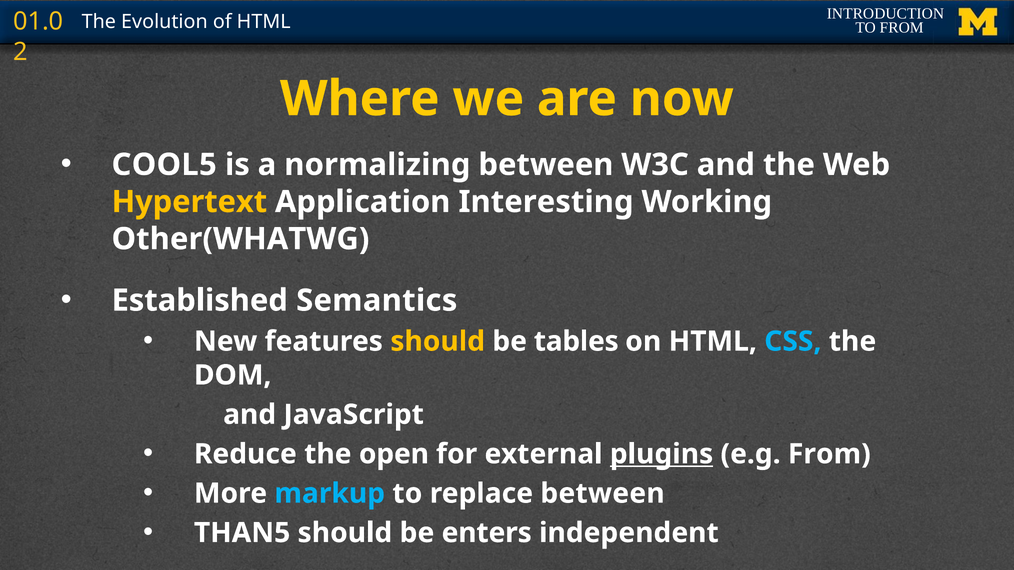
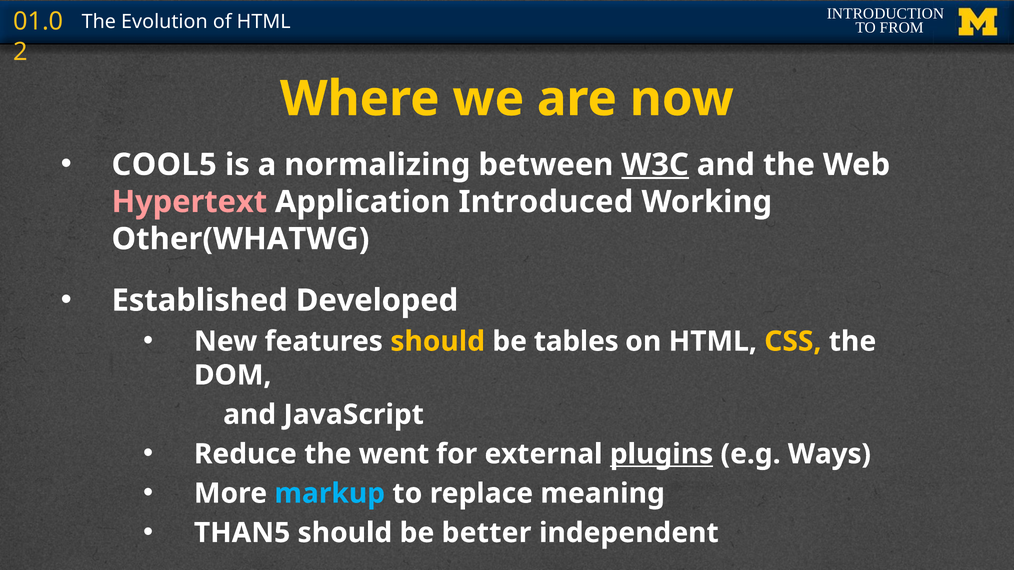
W3C underline: none -> present (655, 165)
Hypertext colour: yellow -> pink (189, 202)
Interesting: Interesting -> Introduced (546, 202)
Semantics: Semantics -> Developed (377, 301)
CSS colour: light blue -> yellow (793, 342)
open: open -> went (394, 454)
e.g From: From -> Ways (829, 454)
replace between: between -> meaning (603, 494)
enters: enters -> better (486, 533)
